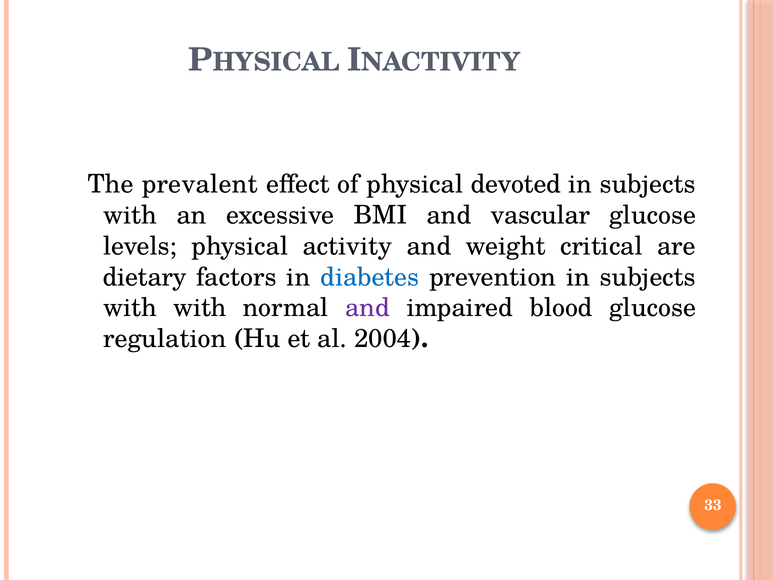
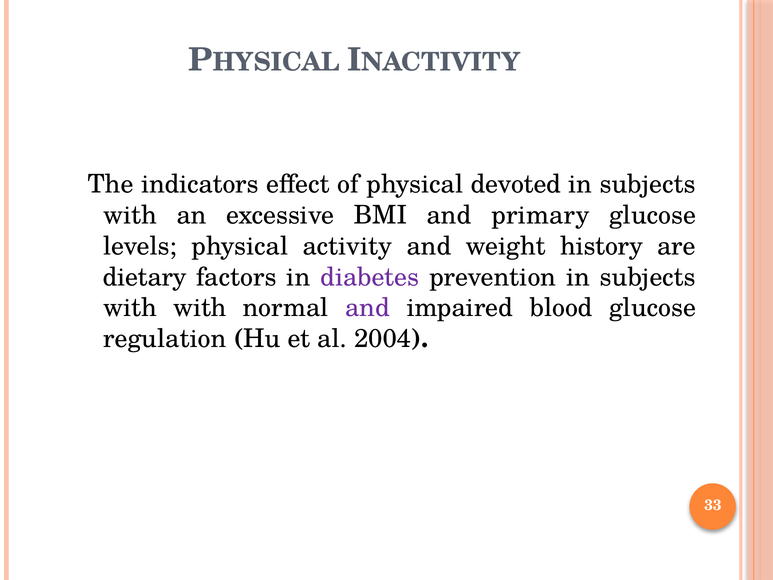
prevalent: prevalent -> indicators (200, 184)
vascular: vascular -> primary (540, 215)
critical: critical -> history (602, 246)
diabetes colour: blue -> purple (370, 277)
